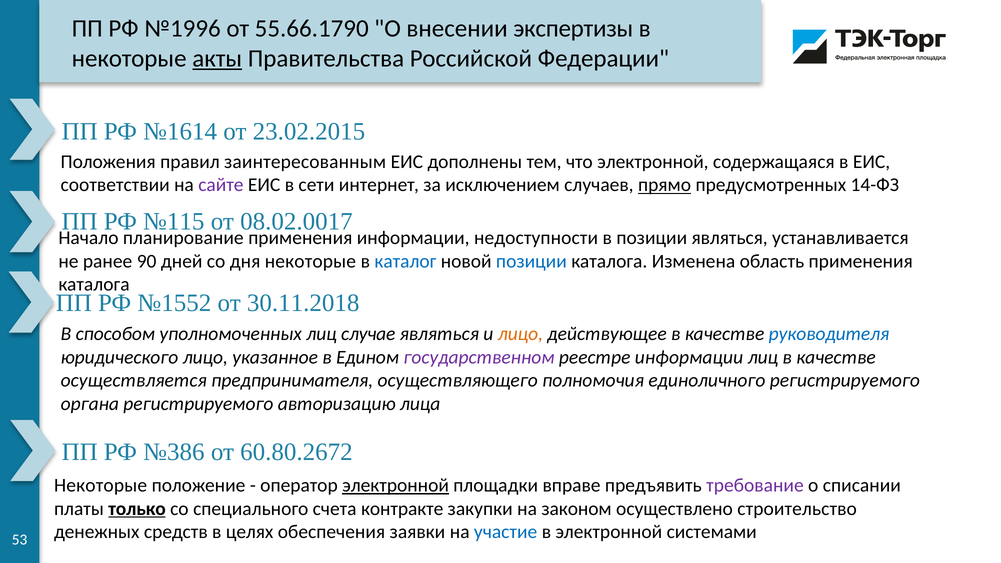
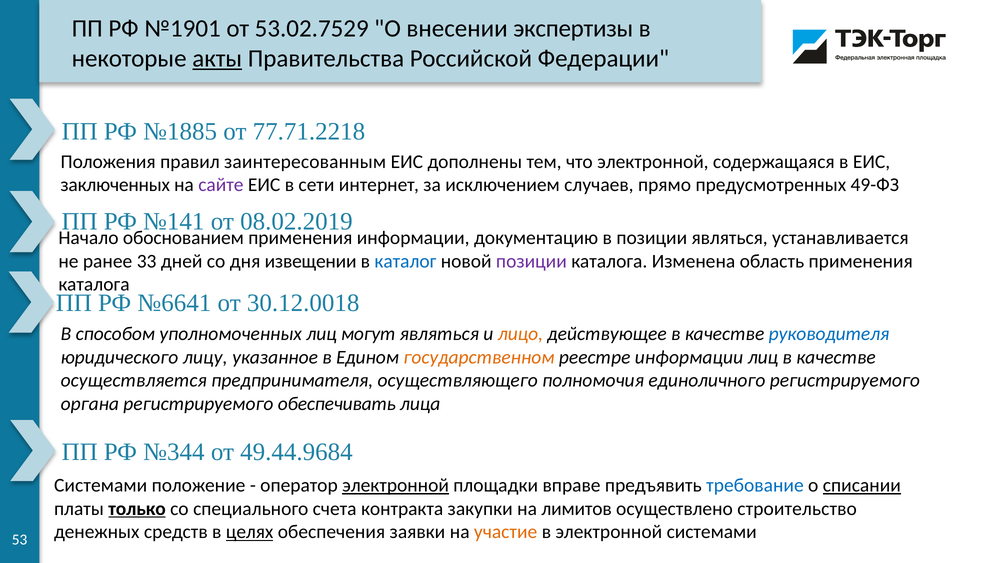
№1996: №1996 -> №1901 (183, 28)
55.66.1790: 55.66.1790 -> 53.02.7529 (312, 28)
№1614: №1614 -> №1885 (180, 132)
23.02.2015: 23.02.2015 -> 77.71.2218 (309, 132)
соответствии: соответствии -> заключенных (115, 185)
прямо underline: present -> none (665, 185)
14-ФЗ: 14-ФЗ -> 49-ФЗ (875, 185)
№115: №115 -> №141 (174, 222)
08.02.0017: 08.02.0017 -> 08.02.2019 (296, 222)
планирование: планирование -> обоснованием (183, 238)
недоступности: недоступности -> документацию (536, 238)
90: 90 -> 33 (147, 261)
дня некоторые: некоторые -> извещении (311, 261)
позиции colour: blue -> purple (531, 261)
№1552: №1552 -> №6641 (174, 303)
30.11.2018: 30.11.2018 -> 30.12.0018 (303, 303)
случае: случае -> могут (368, 334)
юридического лицо: лицо -> лицу (205, 357)
государственном colour: purple -> orange (479, 357)
авторизацию: авторизацию -> обеспечивать (337, 404)
№386: №386 -> №344 (174, 452)
60.80.2672: 60.80.2672 -> 49.44.9684 (296, 452)
Некоторые: Некоторые -> Системами (101, 485)
требование colour: purple -> blue (755, 485)
списании underline: none -> present (862, 485)
контракте: контракте -> контракта (402, 509)
законом: законом -> лимитов (577, 509)
целях underline: none -> present (250, 532)
участие colour: blue -> orange (506, 532)
